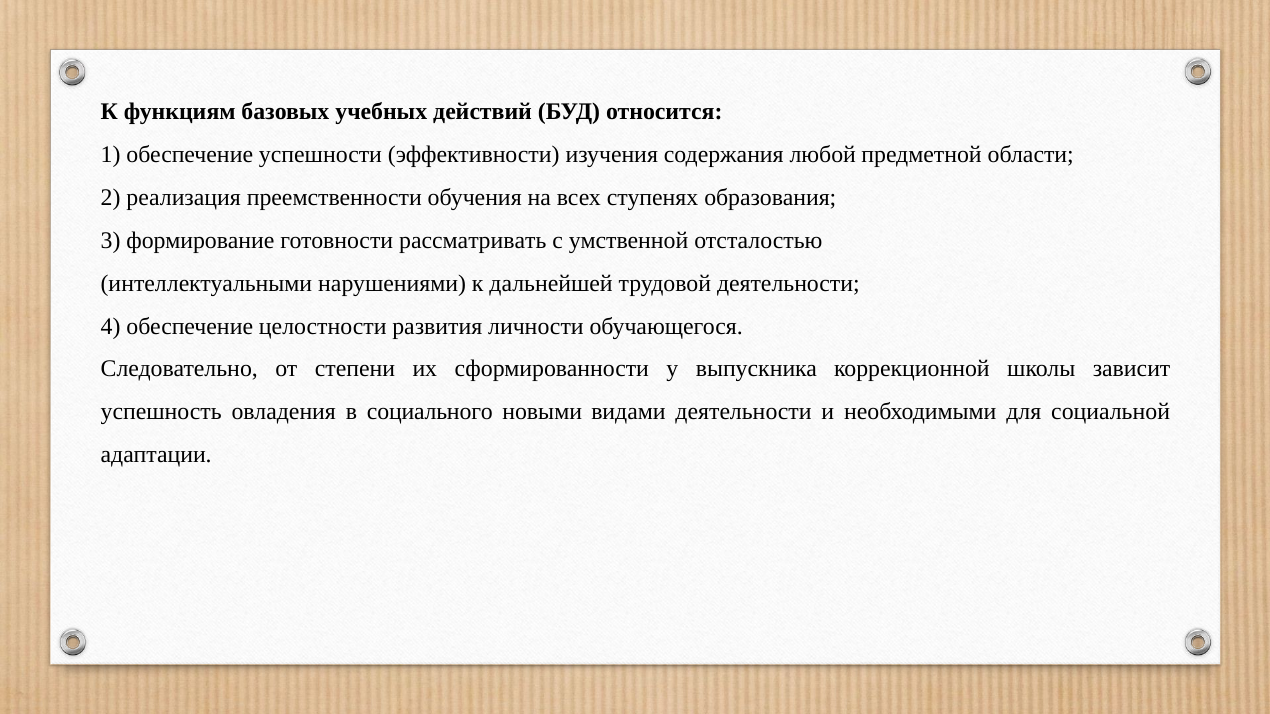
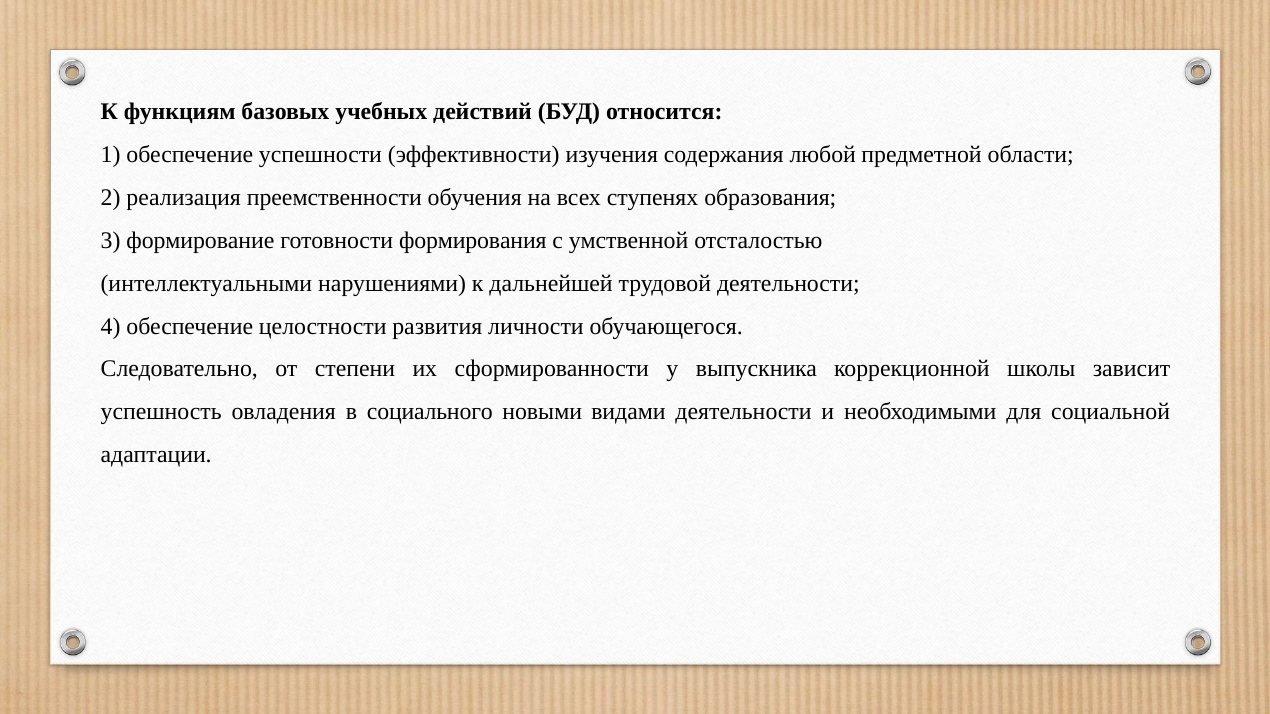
рассматривать: рассматривать -> формирования (473, 241)
